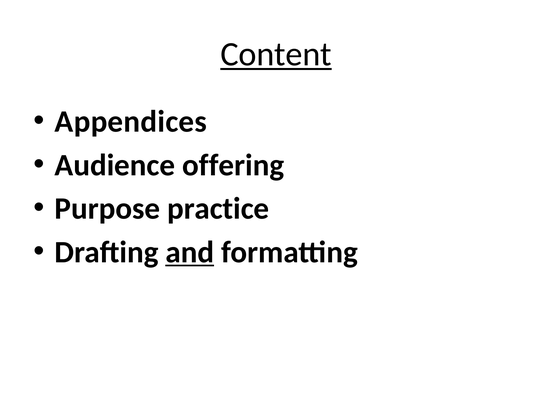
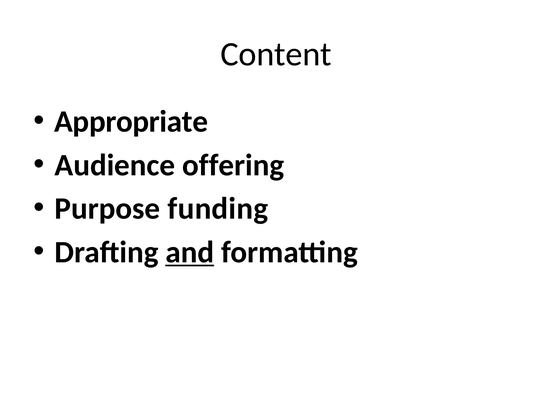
Content underline: present -> none (276, 54)
Appendices: Appendices -> Appropriate (131, 122)
practice: practice -> funding (218, 209)
